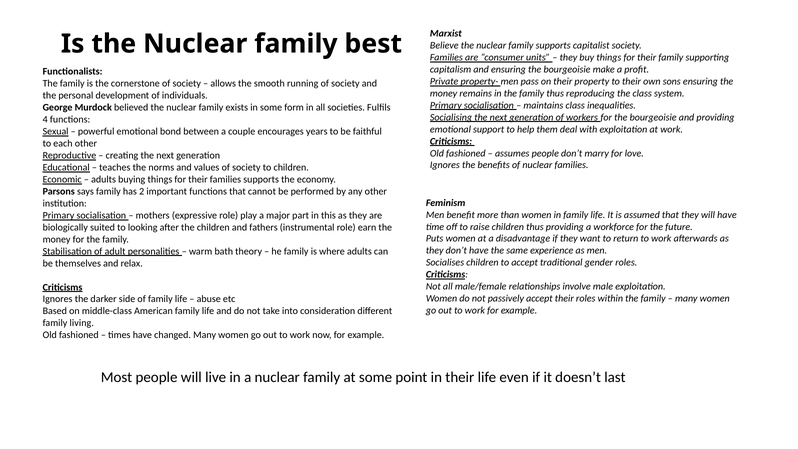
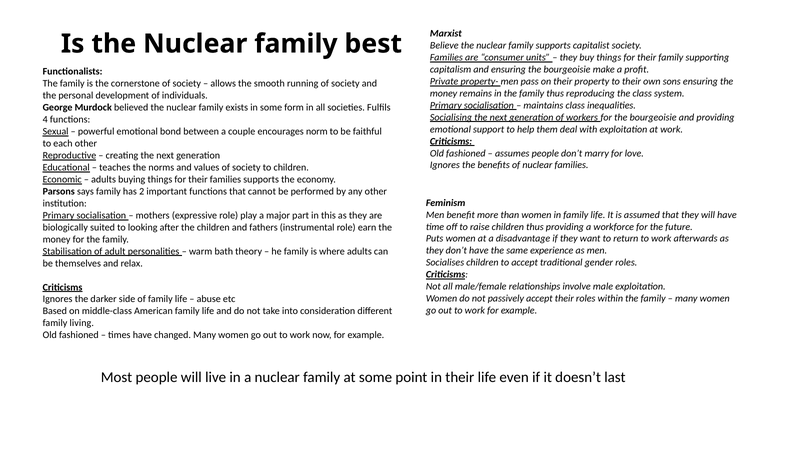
years: years -> norm (317, 132)
